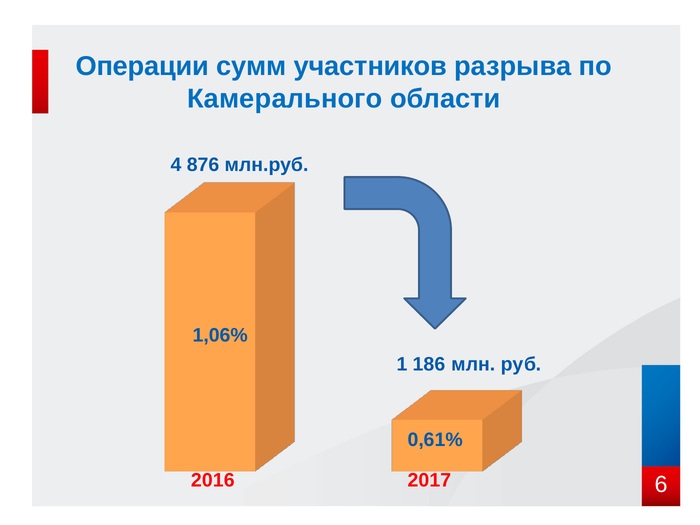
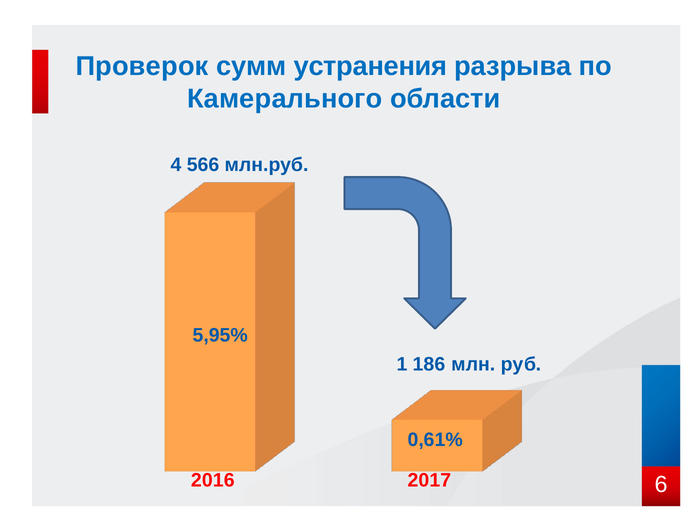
Операции: Операции -> Проверок (142, 66)
участников: участников -> устранения (370, 66)
876: 876 -> 566 (203, 165)
1,06%: 1,06% -> 5,95% (220, 336)
